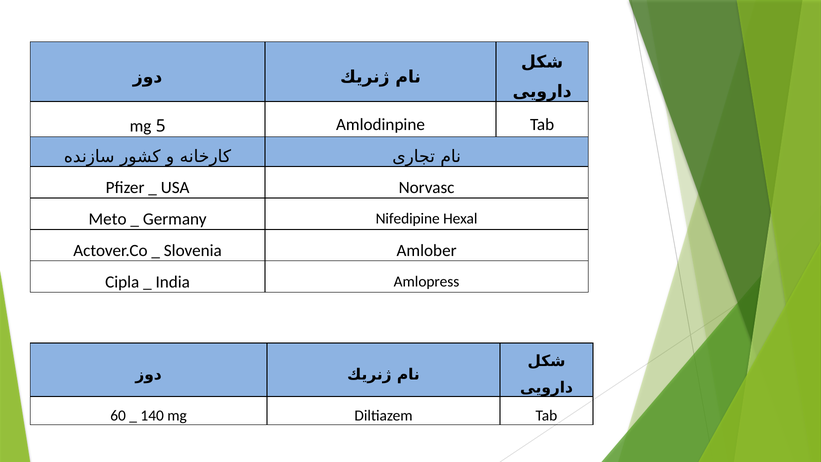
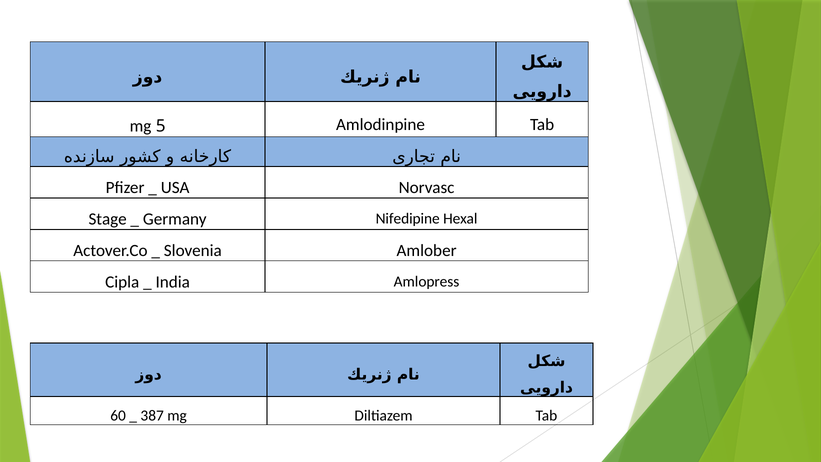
Meto: Meto -> Stage (108, 219)
140: 140 -> 387 (152, 415)
